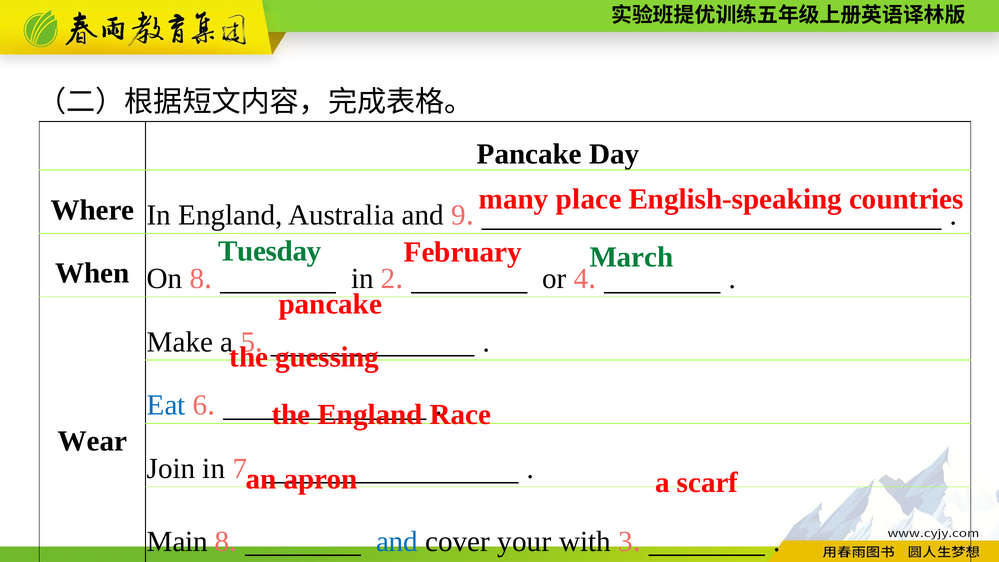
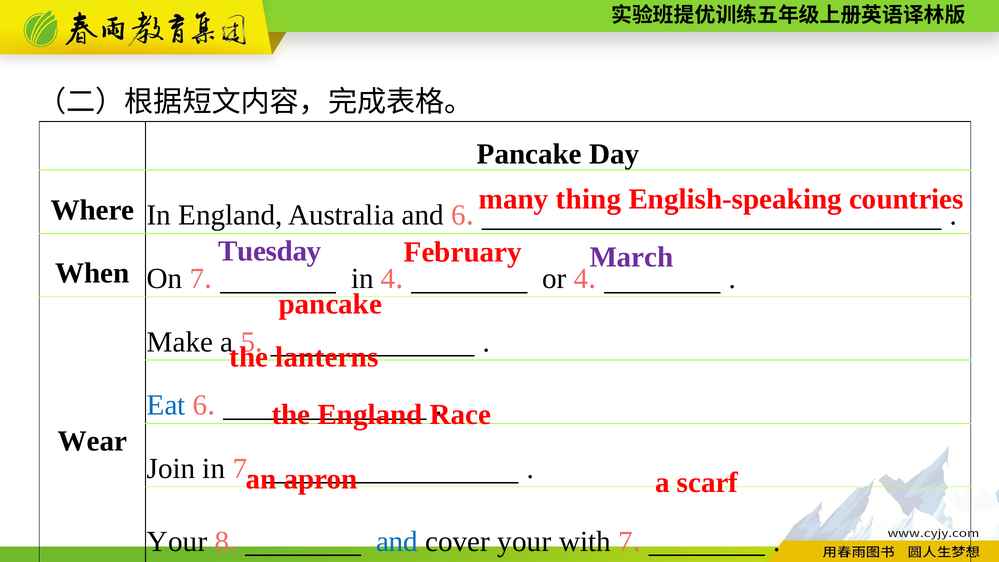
place: place -> thing (589, 199)
and 9: 9 -> 6 (459, 215)
Tuesday colour: green -> purple (270, 251)
March colour: green -> purple (631, 257)
On 8: 8 -> 7 (197, 279)
in 2: 2 -> 4 (388, 279)
guessing: guessing -> lanterns (327, 357)
Main: Main -> Your (177, 541)
with 3: 3 -> 7 (626, 541)
